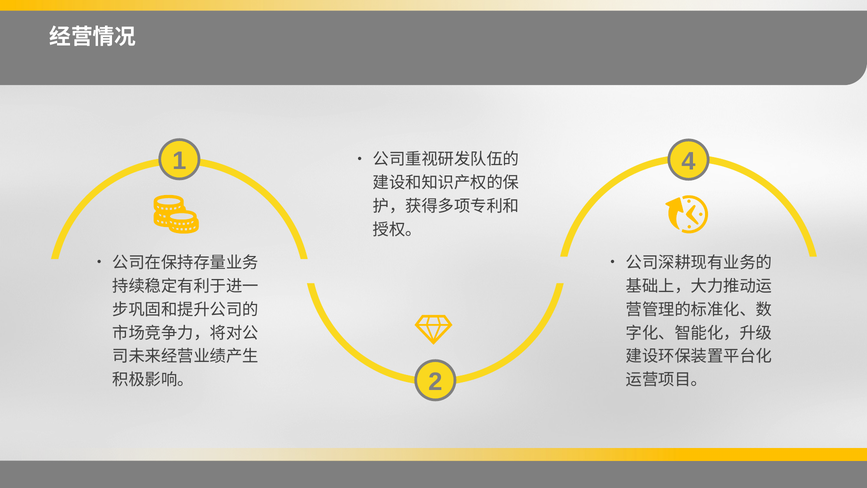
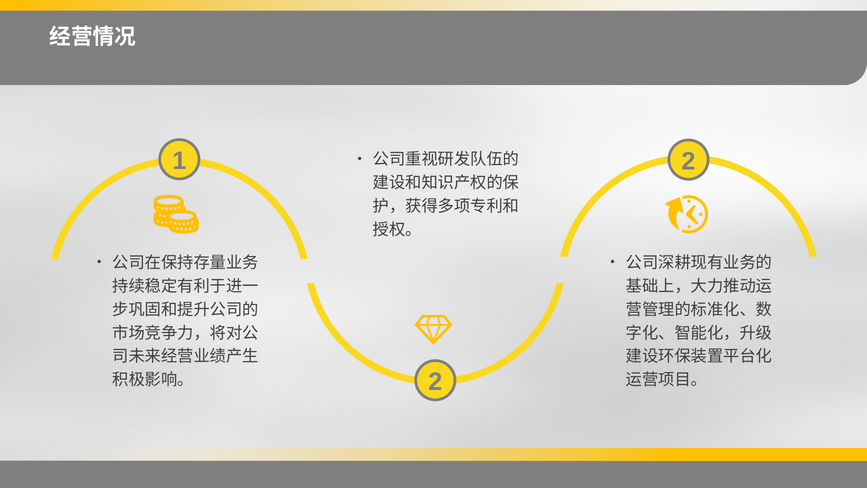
1 4: 4 -> 2 (689, 161)
